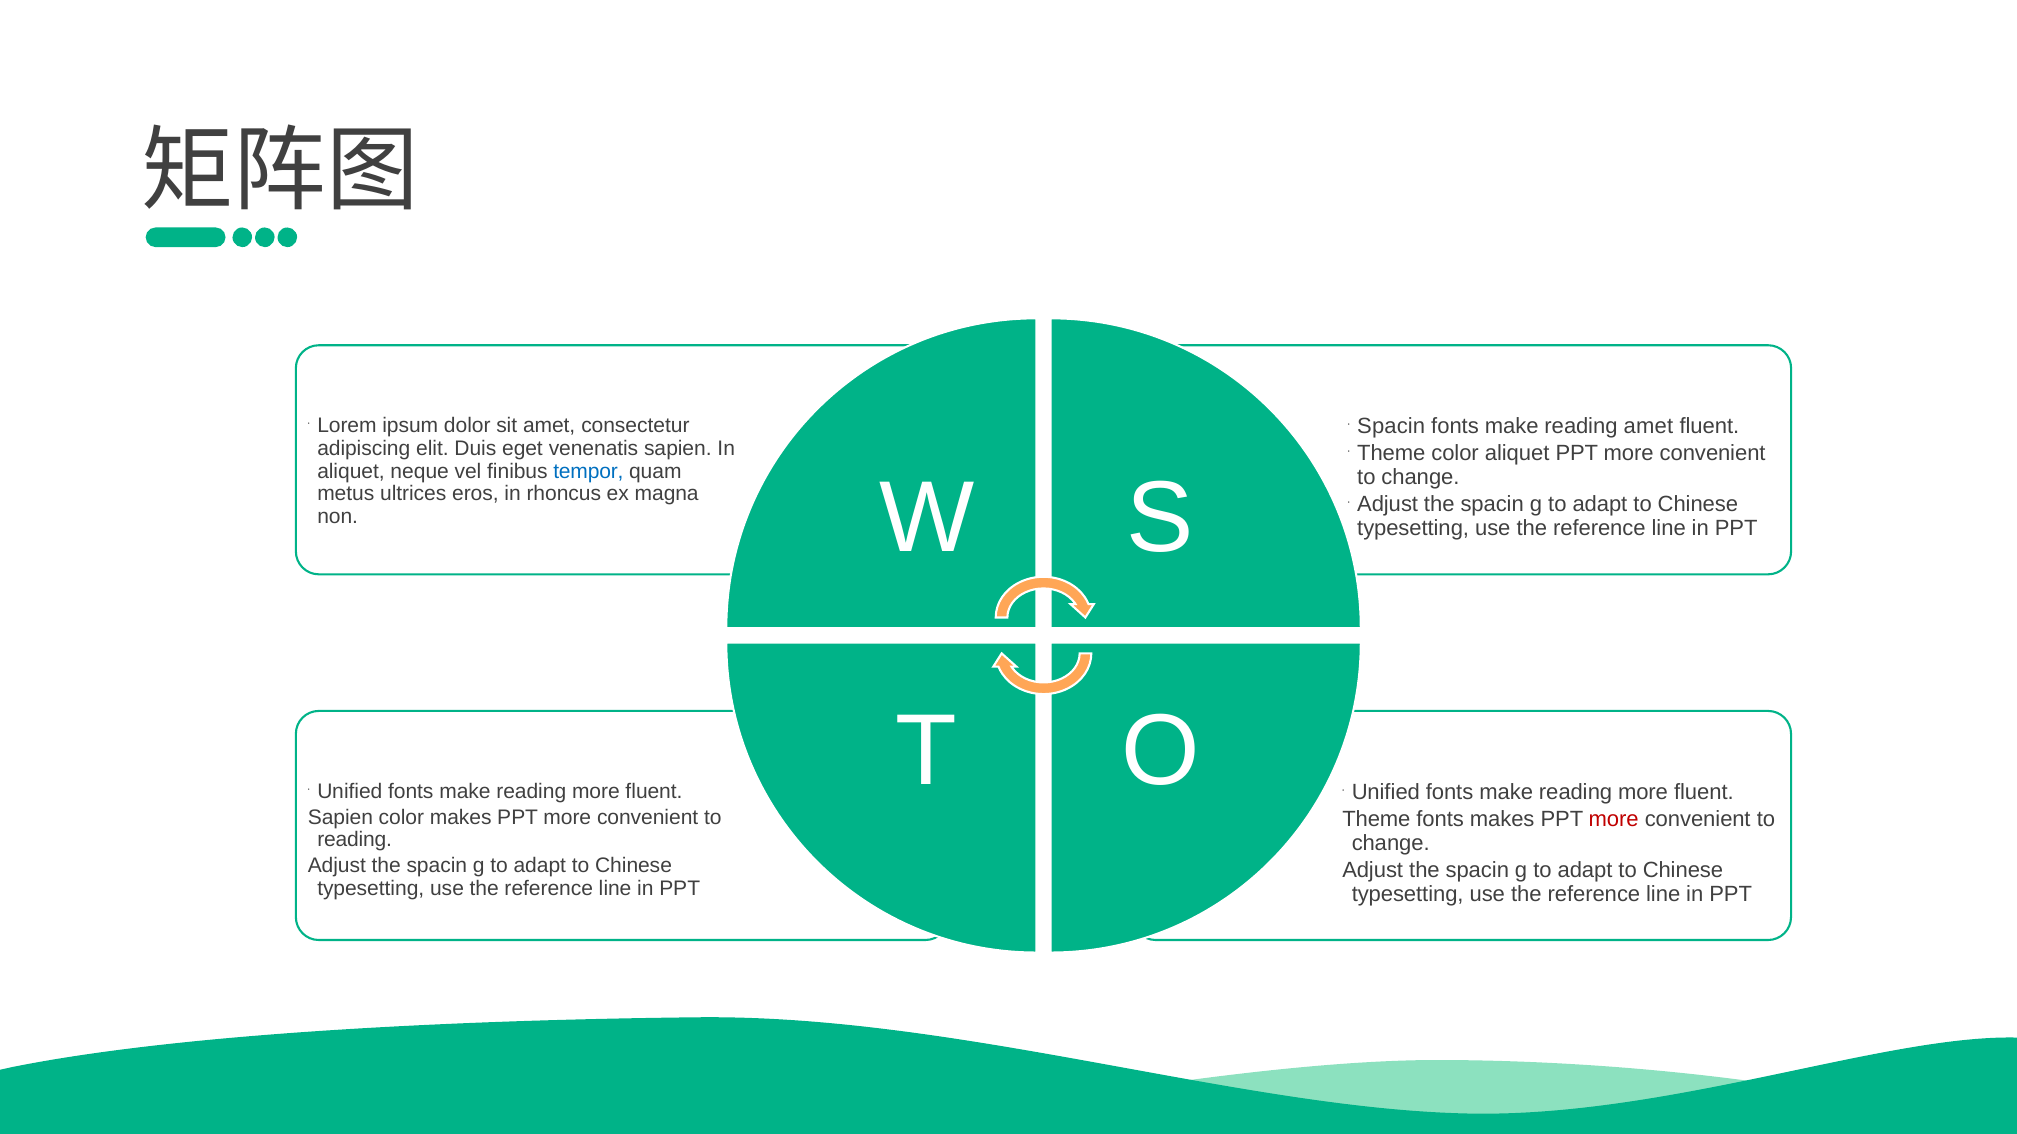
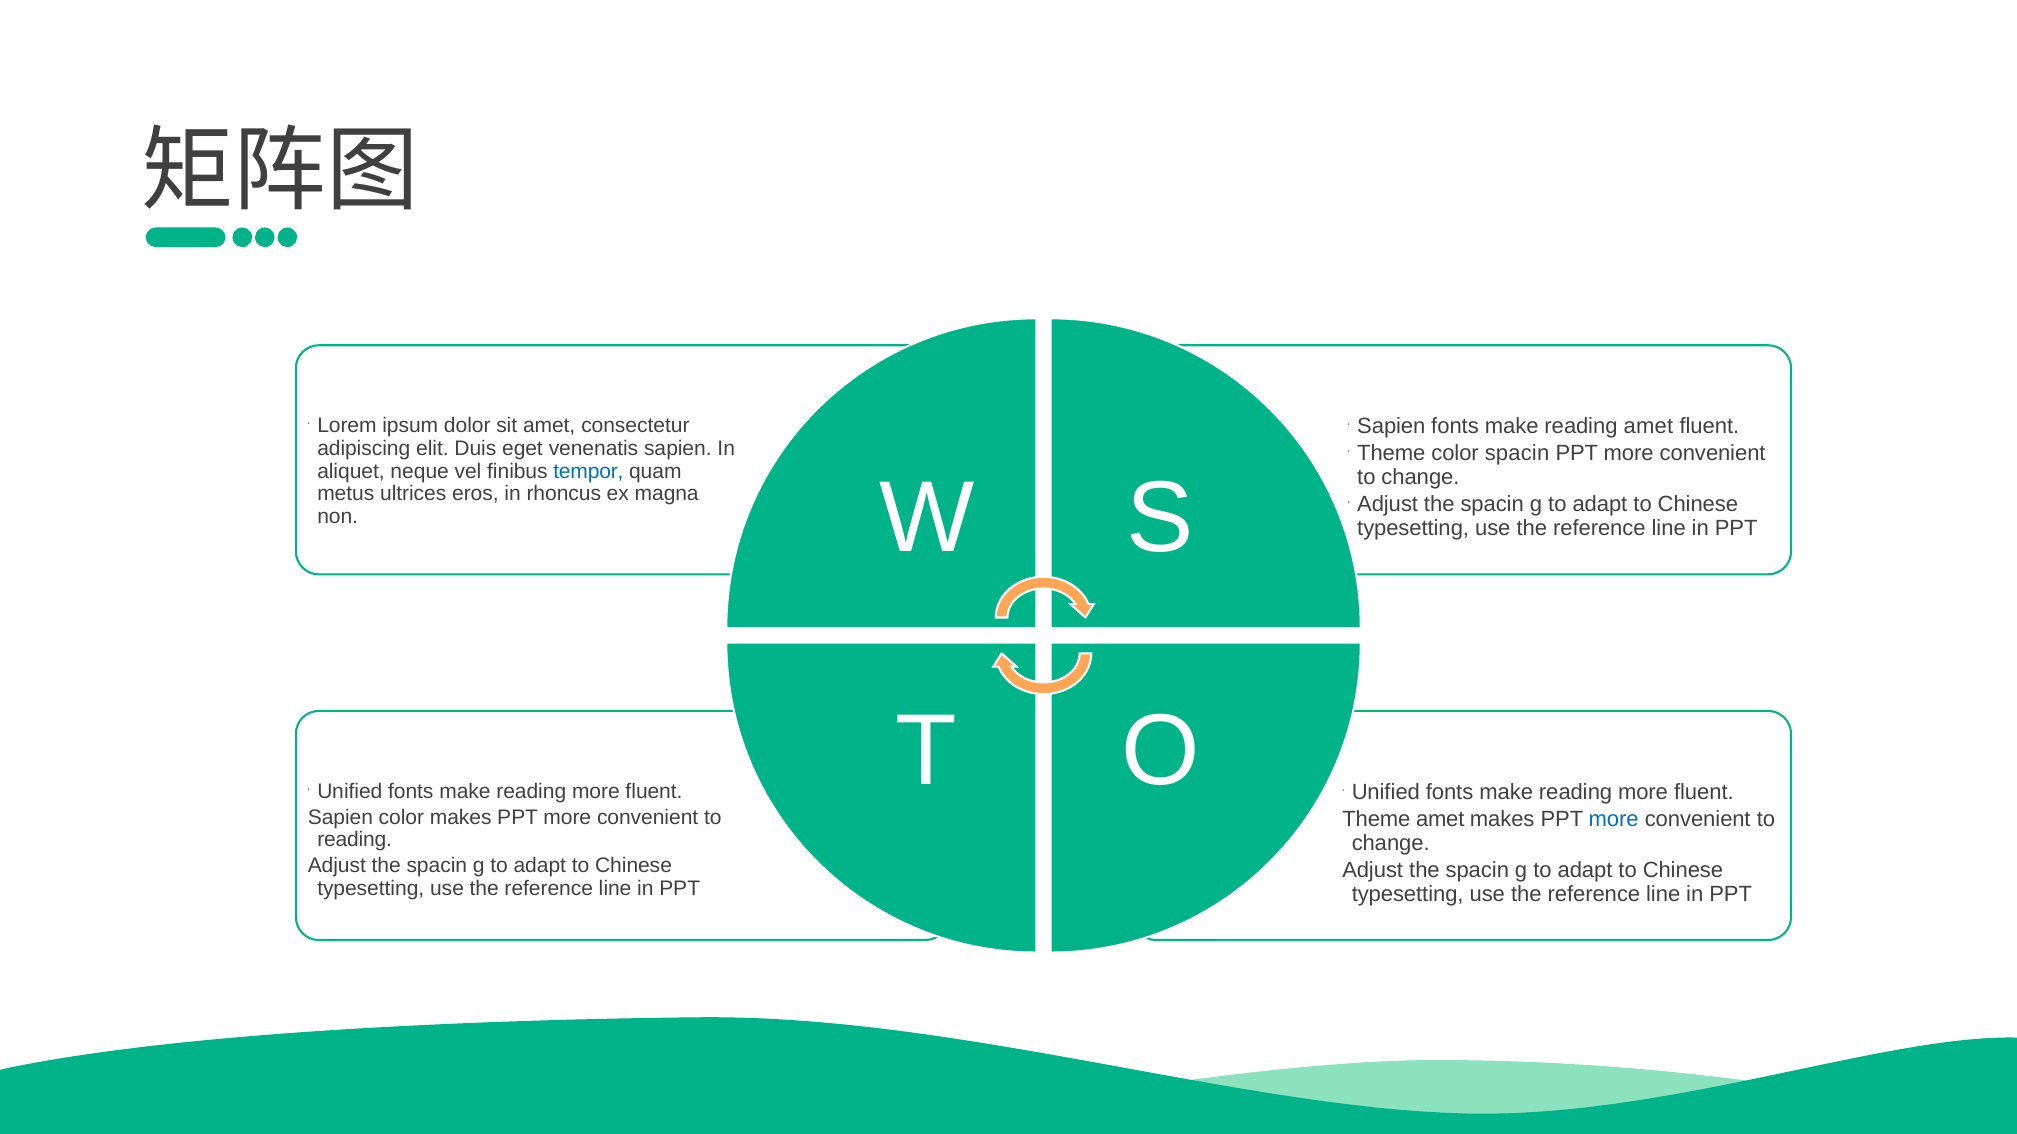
Spacin: Spacin -> Sapien (1391, 426)
color aliquet: aliquet -> spacin (1517, 454)
fonts: fonts -> amet (1440, 819)
more colour: red -> blue (1614, 819)
